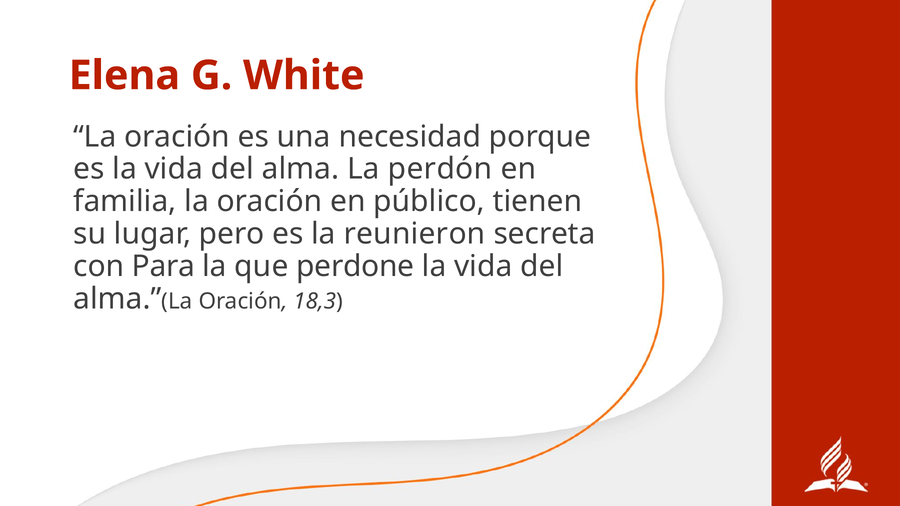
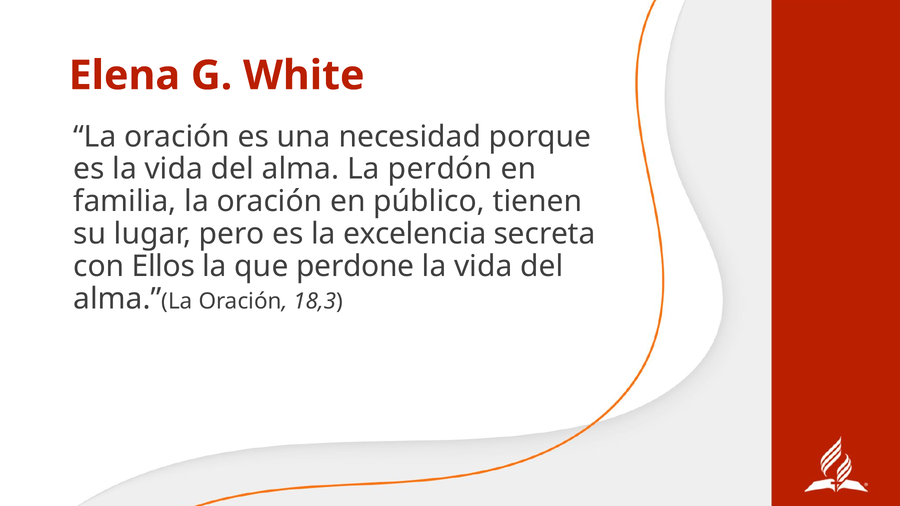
reunieron: reunieron -> excelencia (415, 234)
Para: Para -> Ellos (163, 266)
